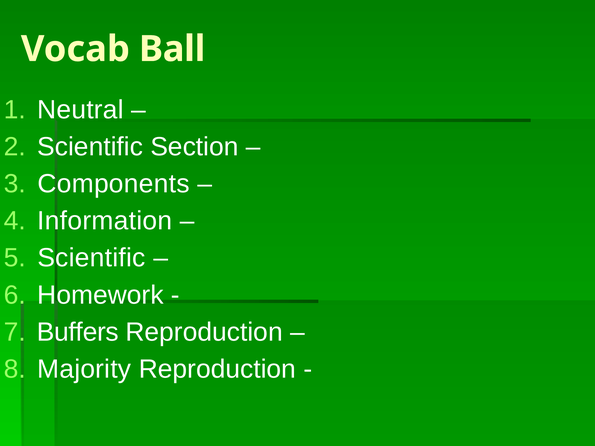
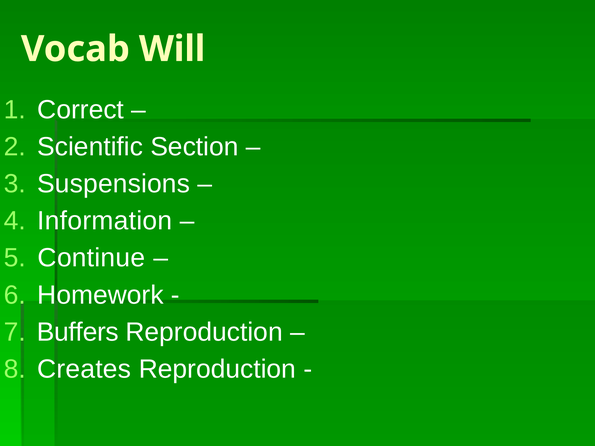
Ball: Ball -> Will (172, 49)
Neutral: Neutral -> Correct (81, 110)
Components: Components -> Suspensions (114, 184)
Scientific: Scientific -> Continue (91, 258)
Majority: Majority -> Creates (84, 369)
